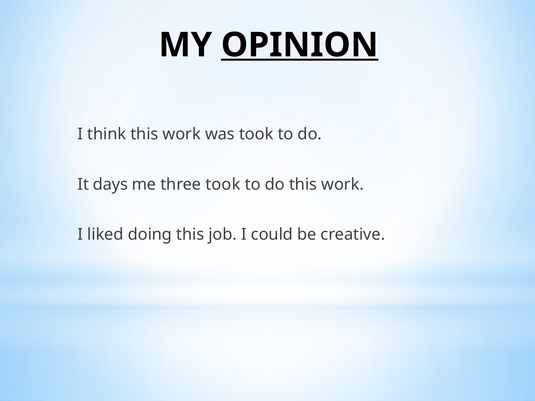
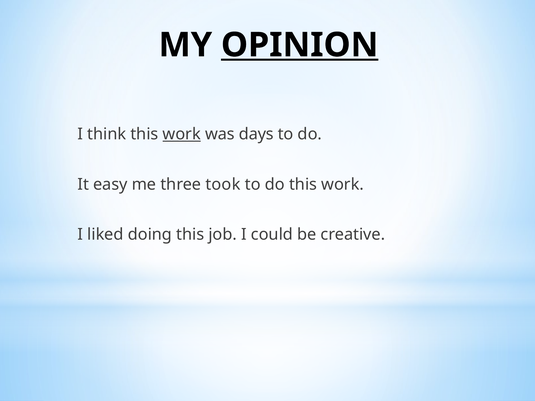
work underline: none -> present (182, 134)
was took: took -> days (256, 134)
days: days -> easy (110, 184)
